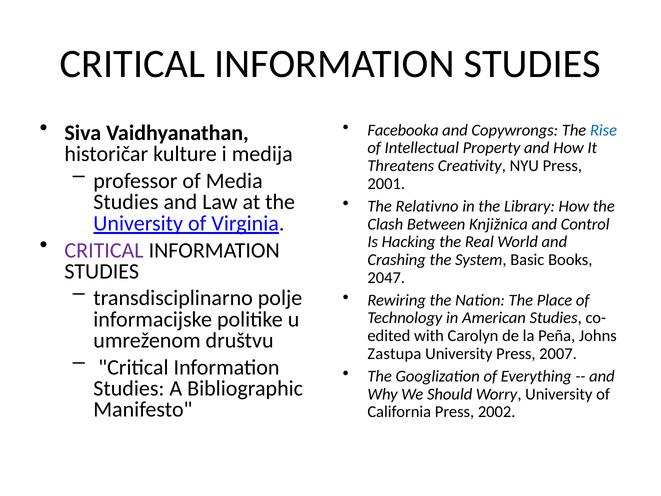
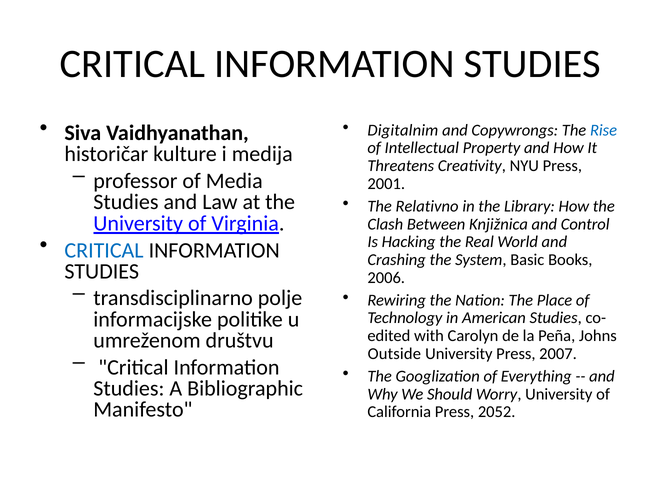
Facebooka: Facebooka -> Digitalnim (403, 130)
CRITICAL colour: purple -> blue (104, 250)
2047: 2047 -> 2006 (386, 278)
Zastupa: Zastupa -> Outside (394, 354)
2002: 2002 -> 2052 (497, 412)
